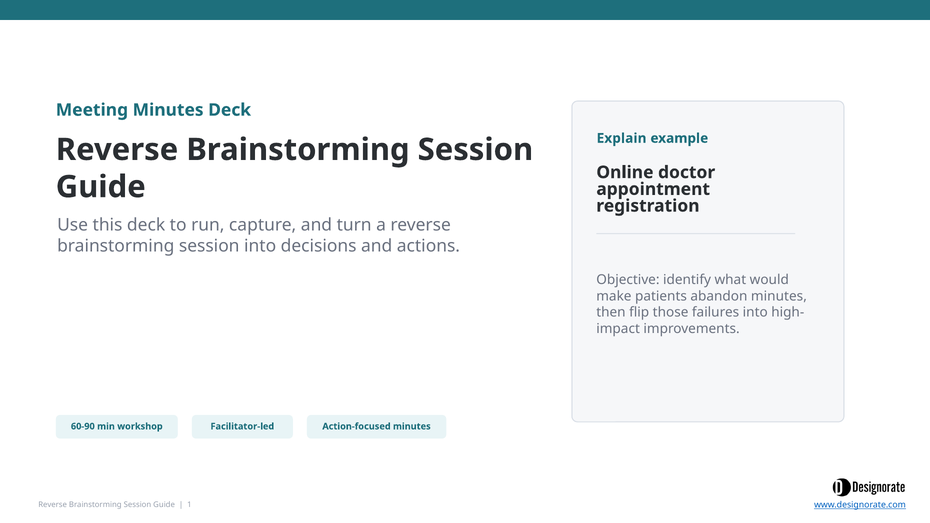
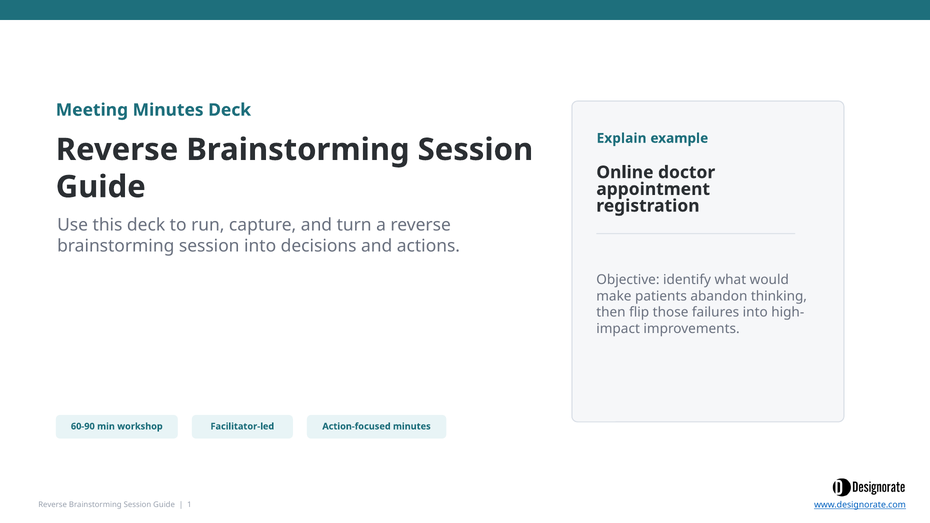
abandon minutes: minutes -> thinking (779, 296)
